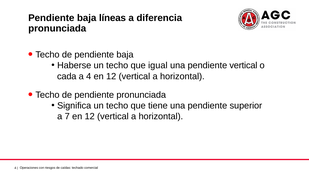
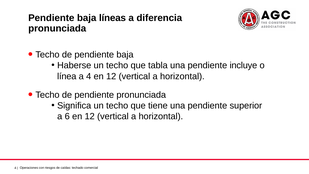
igual: igual -> tabla (158, 65)
pendiente vertical: vertical -> incluye (243, 65)
cada: cada -> línea (67, 76)
7: 7 -> 6 (67, 116)
